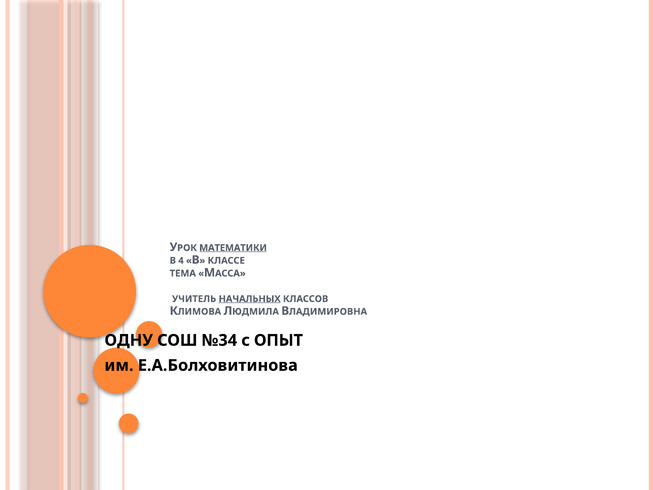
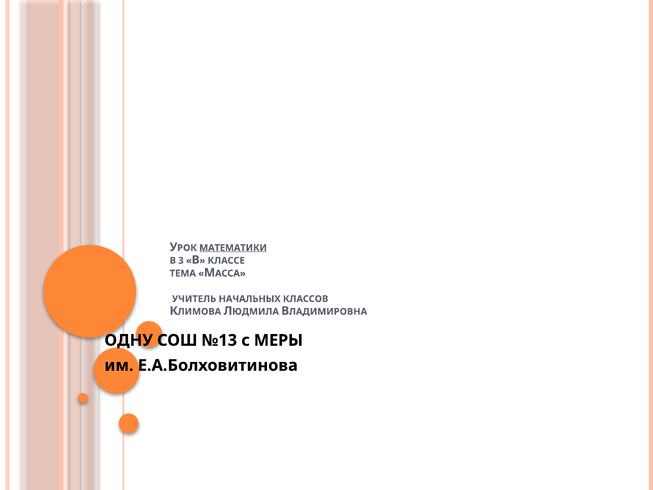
4: 4 -> 3 (181, 260)
НАЧАЛЬНЫХ underline: present -> none (250, 299)
№34: №34 -> №13 (219, 340)
ОПЫТ: ОПЫТ -> МЕРЫ (278, 340)
